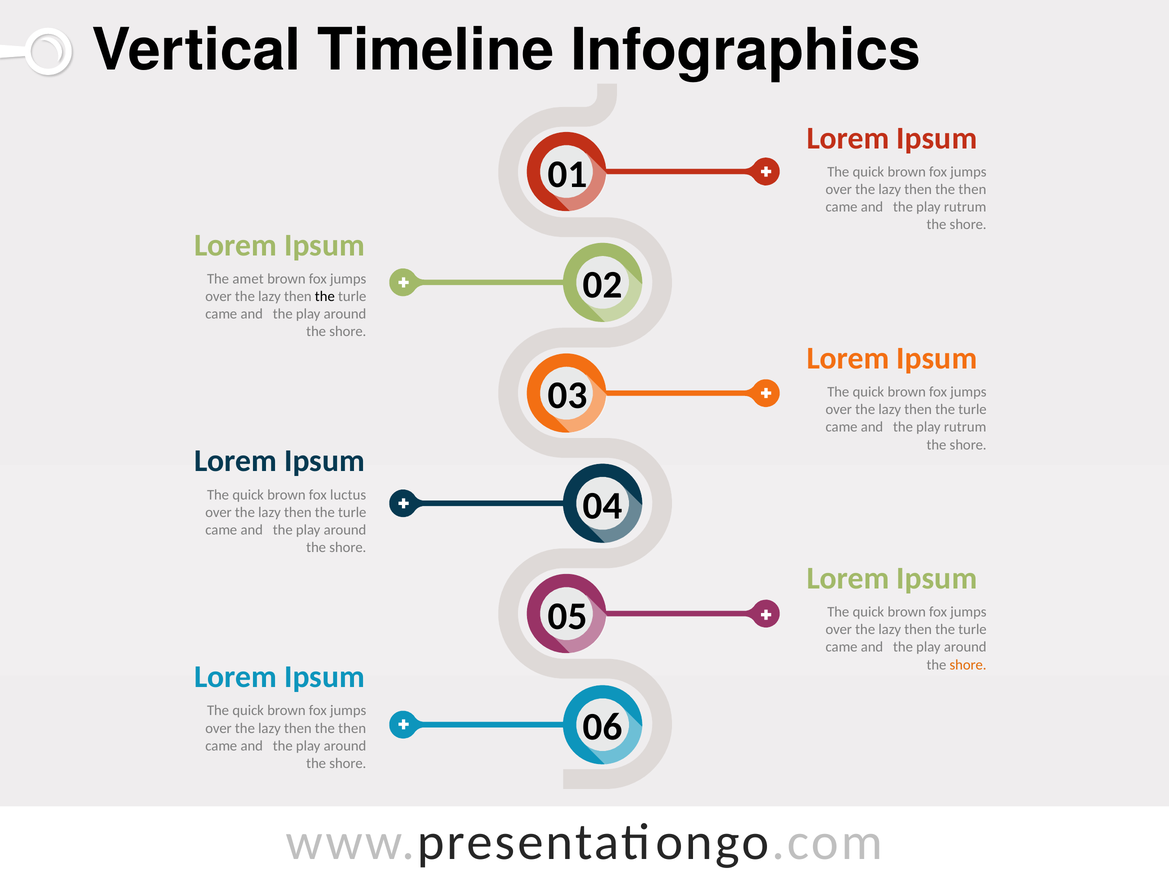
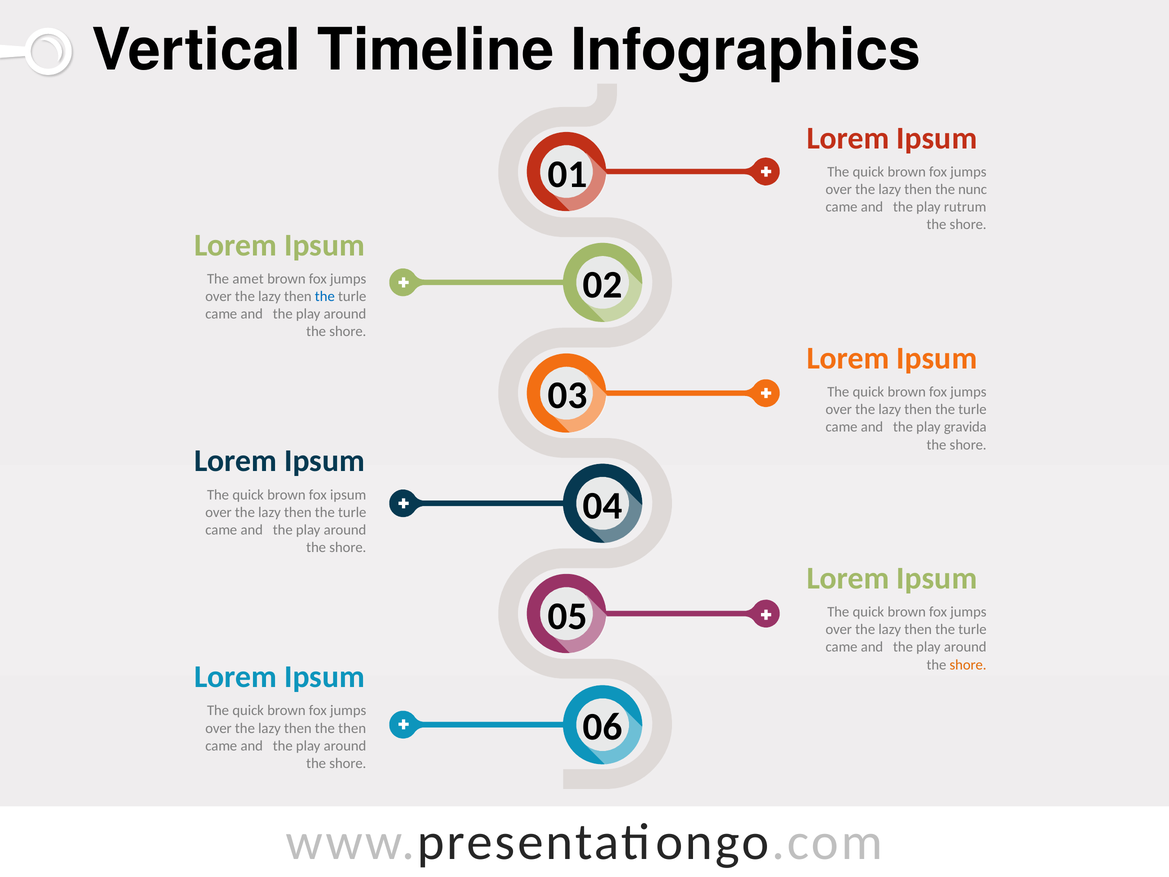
then: then -> nunc (973, 189)
the colour: black -> blue (325, 296)
rutrum: rutrum -> gravida (965, 427)
fox luctus: luctus -> ipsum (348, 495)
